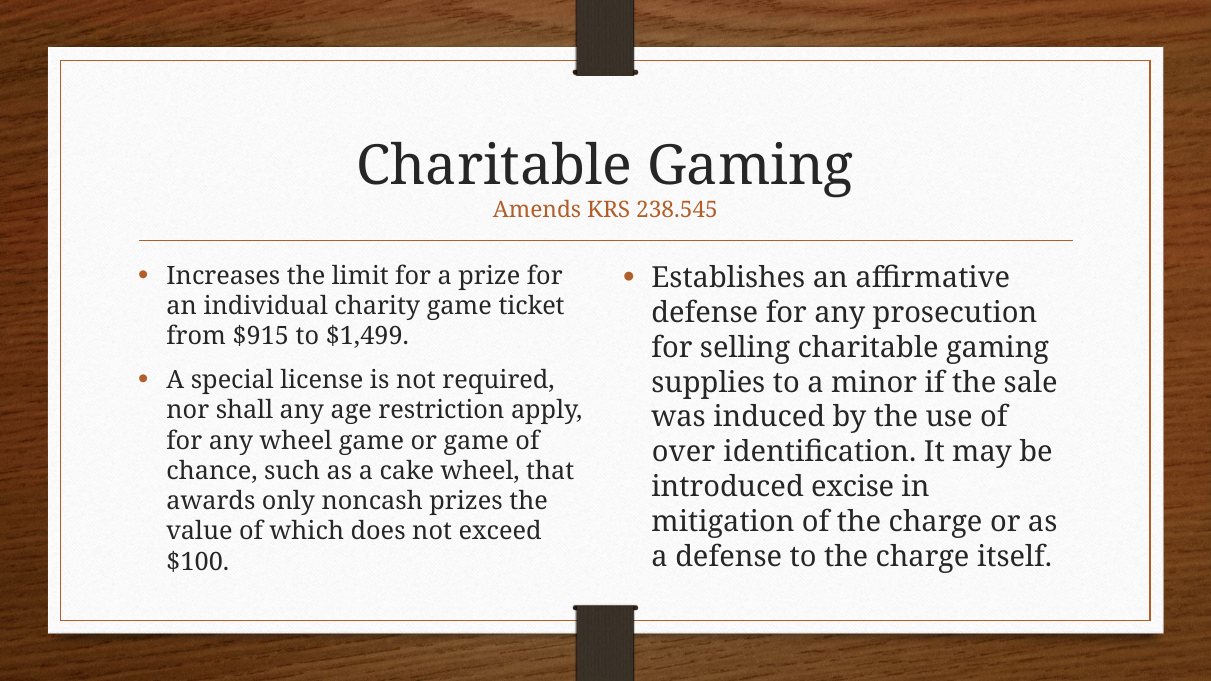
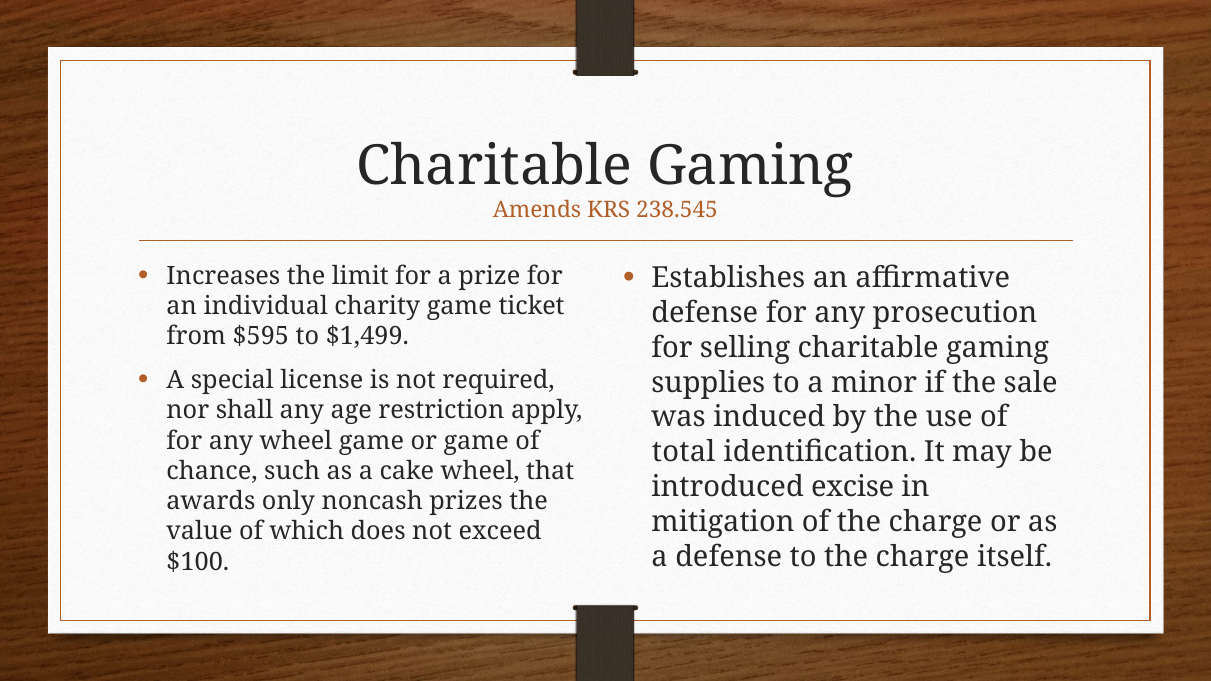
$915: $915 -> $595 (261, 336)
over: over -> total (684, 452)
